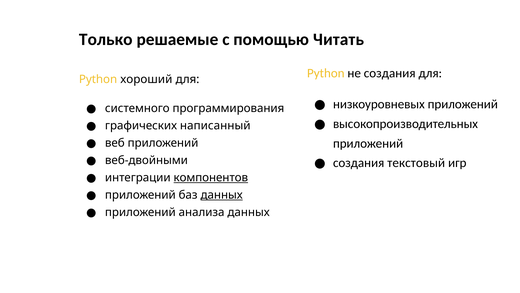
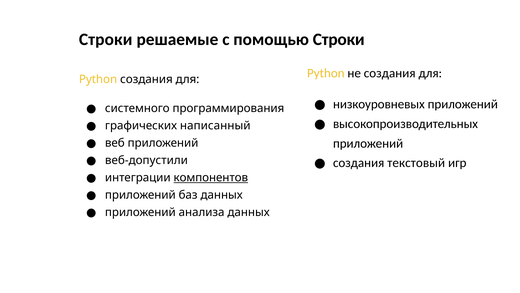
Только: Только -> Строки (106, 39)
помощью Читать: Читать -> Строки (339, 39)
Python хороший: хороший -> создания (146, 79)
веб-двойными: веб-двойными -> веб-допустили (146, 160)
данных underline: present -> none (222, 195)
